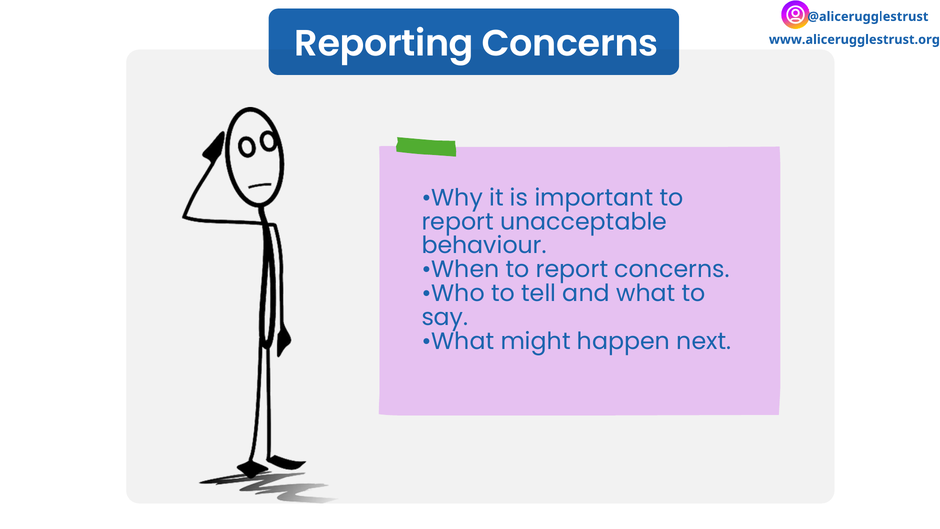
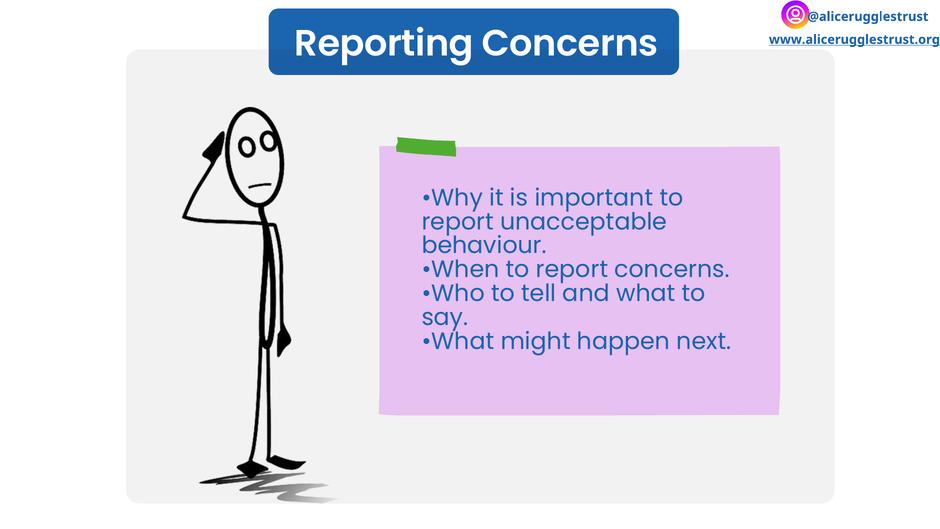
www.alicerugglestrust.org underline: none -> present (854, 40)
